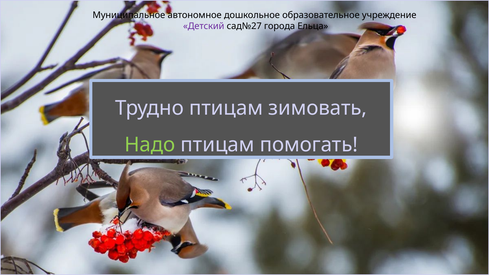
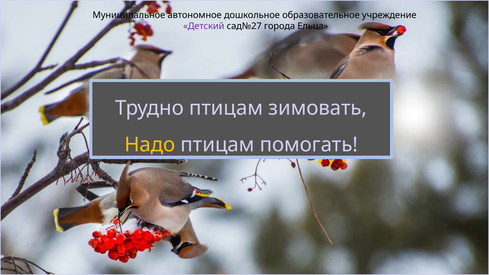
Надо colour: light green -> yellow (150, 145)
